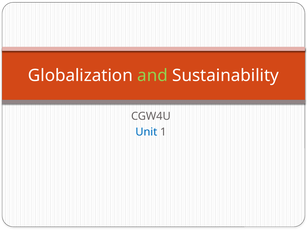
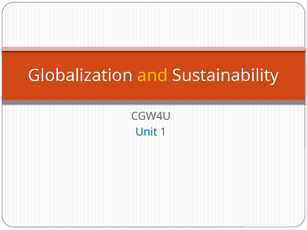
and colour: light green -> yellow (153, 76)
